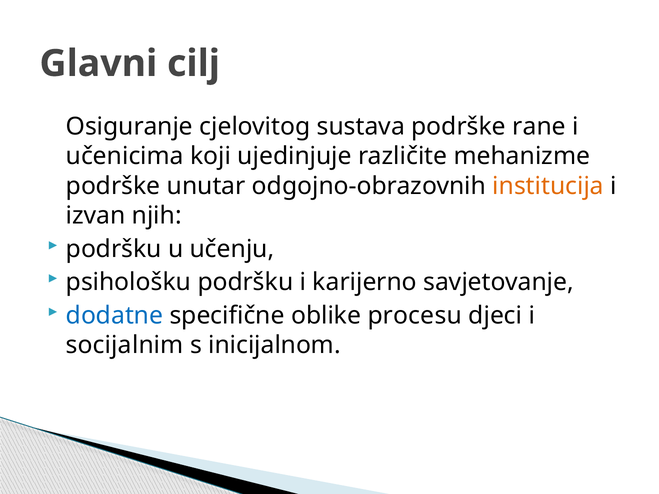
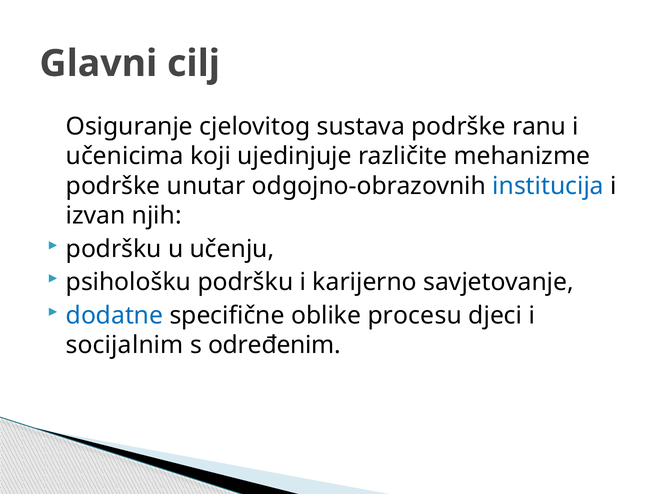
rane: rane -> ranu (539, 127)
institucija colour: orange -> blue (548, 186)
inicijalnom: inicijalnom -> određenim (275, 345)
